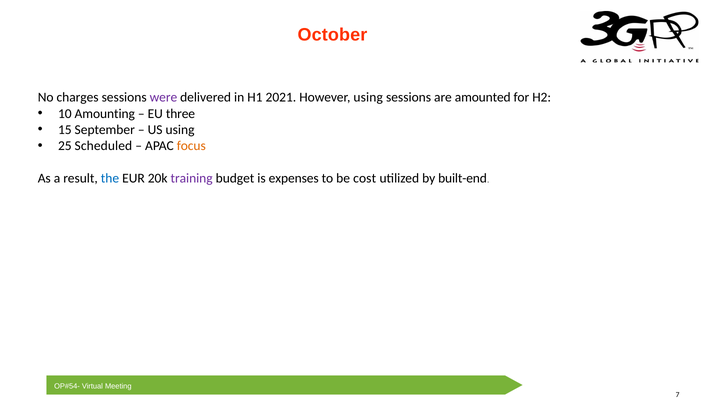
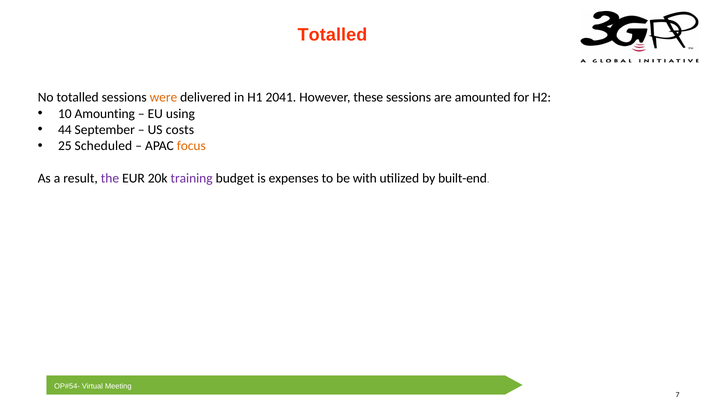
October: October -> Totalled (332, 35)
No charges: charges -> totalled (78, 98)
were colour: purple -> orange (163, 98)
2021: 2021 -> 2041 (281, 98)
However using: using -> these (368, 98)
three: three -> using (180, 114)
15: 15 -> 44 (65, 130)
US using: using -> costs (180, 130)
the colour: blue -> purple (110, 178)
cost: cost -> with (365, 178)
